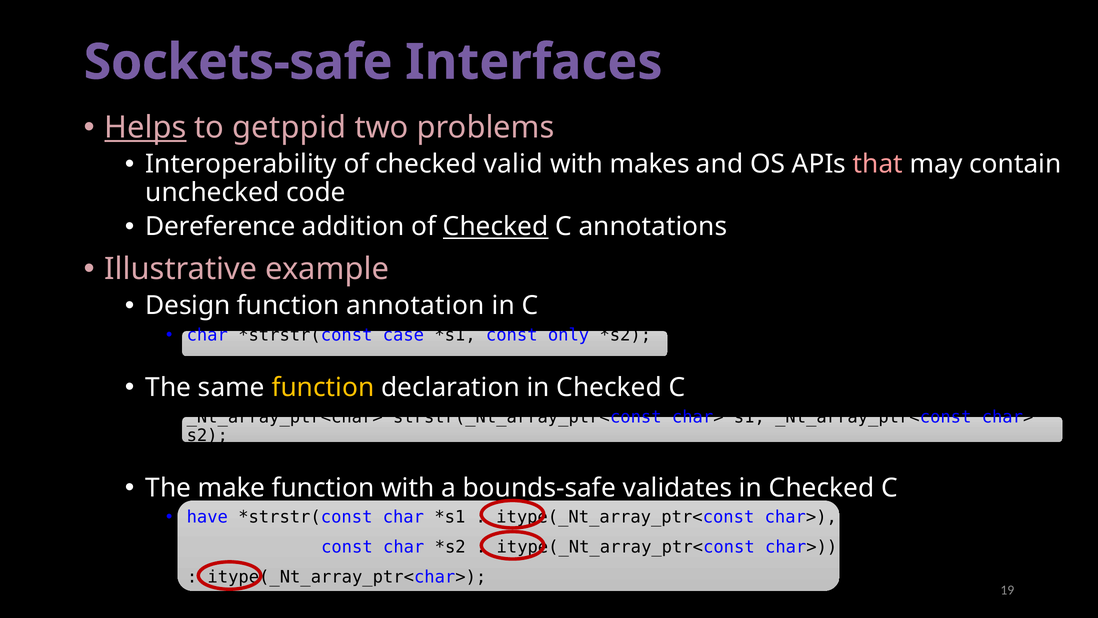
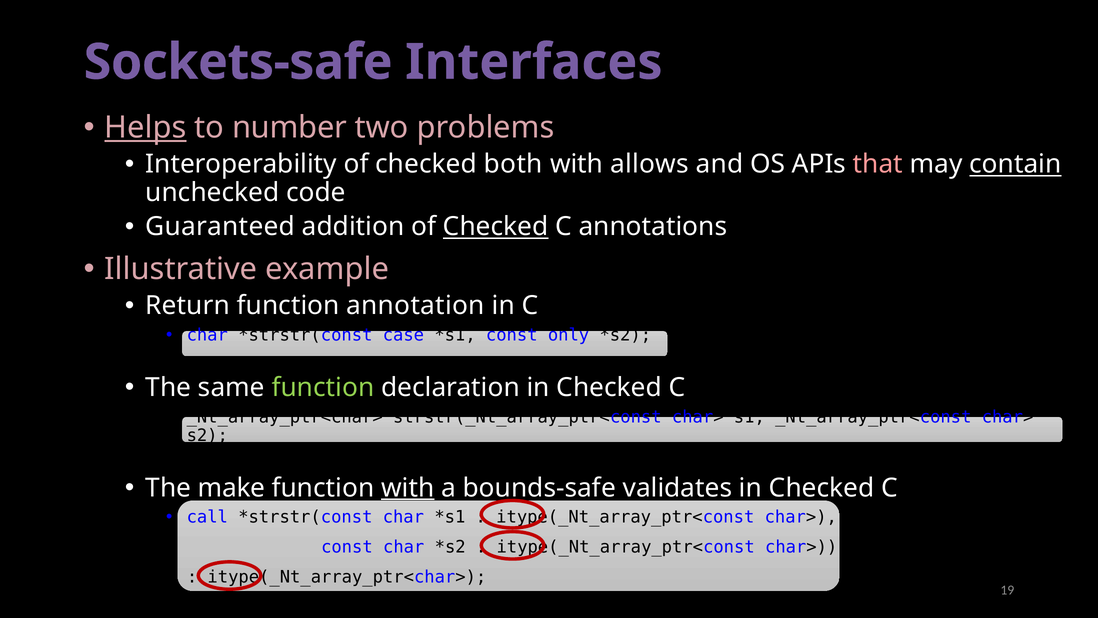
getppid: getppid -> number (290, 128)
valid: valid -> both (513, 164)
makes: makes -> allows (650, 164)
contain underline: none -> present (1015, 164)
Dereference: Dereference -> Guaranteed (220, 227)
Design: Design -> Return (188, 306)
function colour: yellow -> light green (323, 387)
with underline: none -> present (408, 488)
have: have -> call (207, 517)
